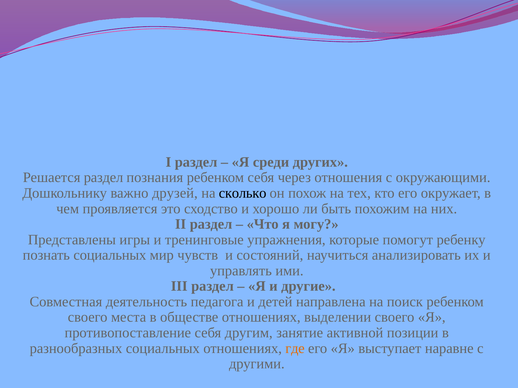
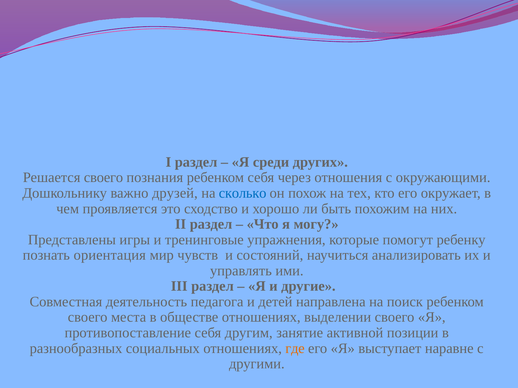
Решается раздел: раздел -> своего (103, 178)
сколько colour: black -> blue (243, 193)
познать социальных: социальных -> ориентация (110, 255)
